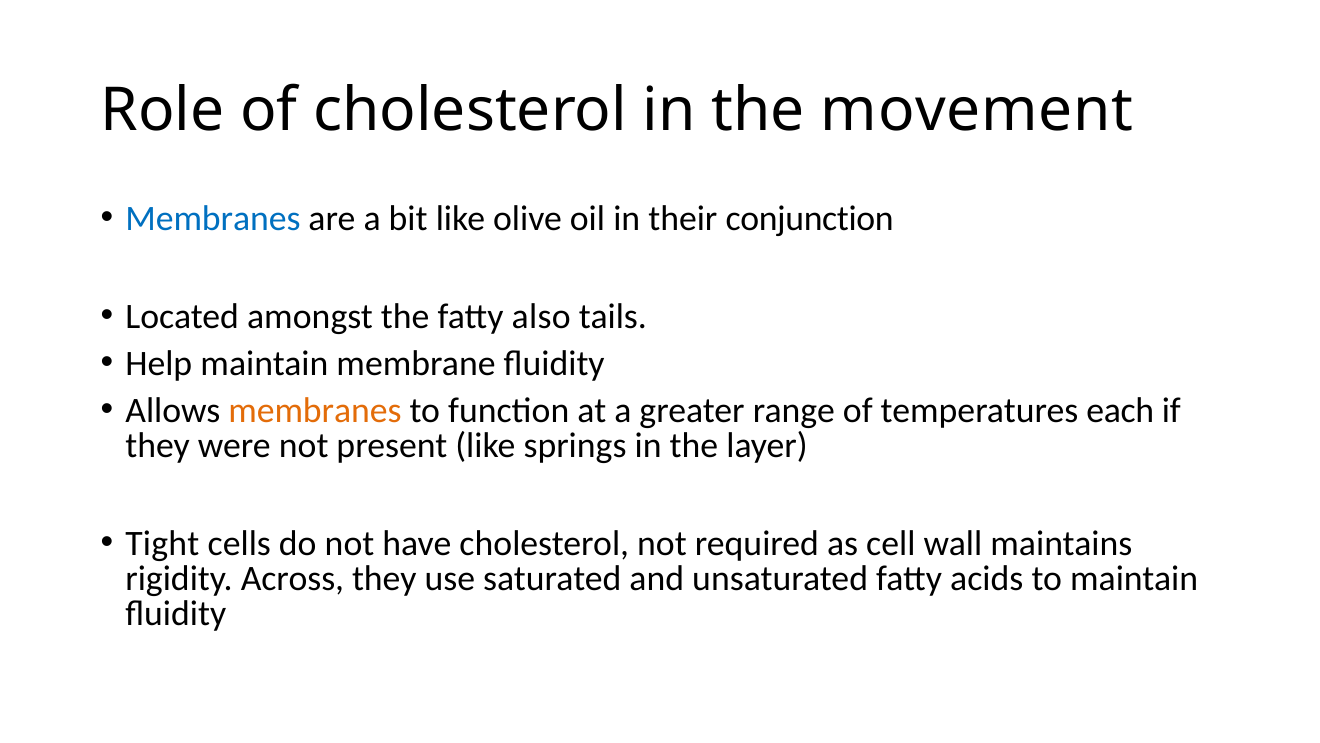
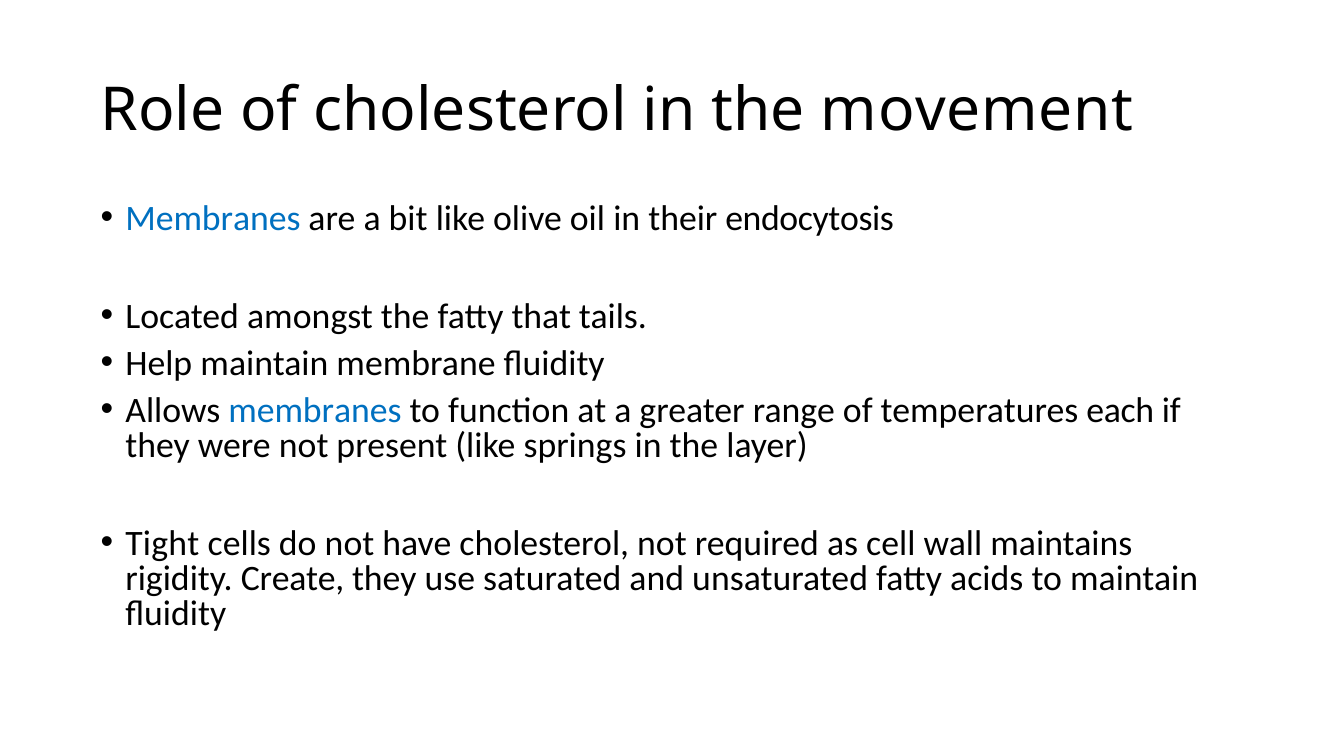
conjunction: conjunction -> endocytosis (810, 219)
also: also -> that (541, 317)
membranes colour: orange -> blue (315, 411)
Across: Across -> Create (293, 578)
